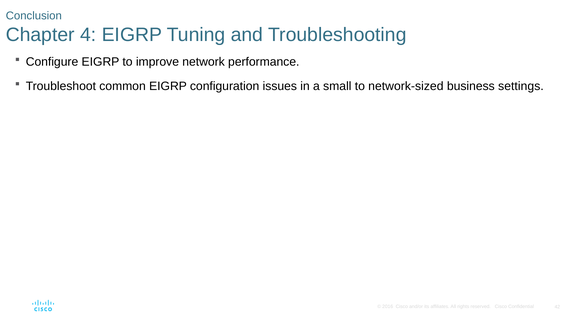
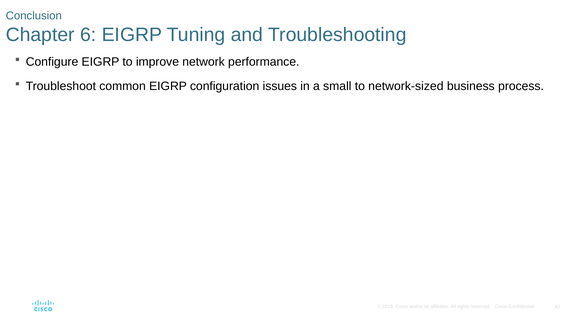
4: 4 -> 6 (88, 35)
settings: settings -> process (521, 86)
